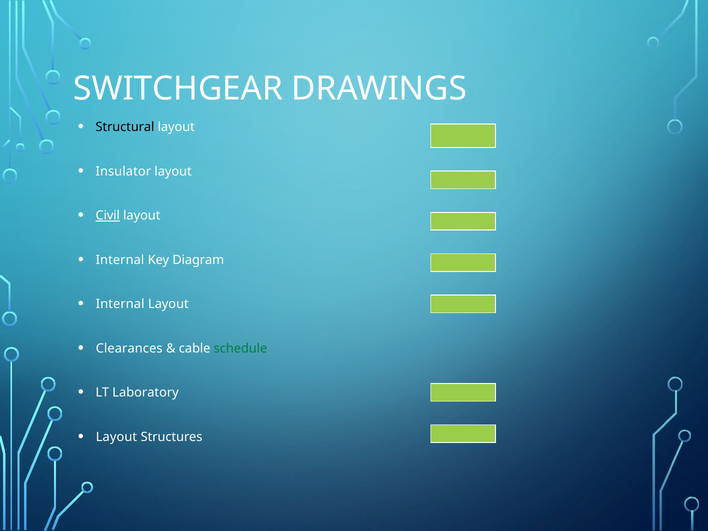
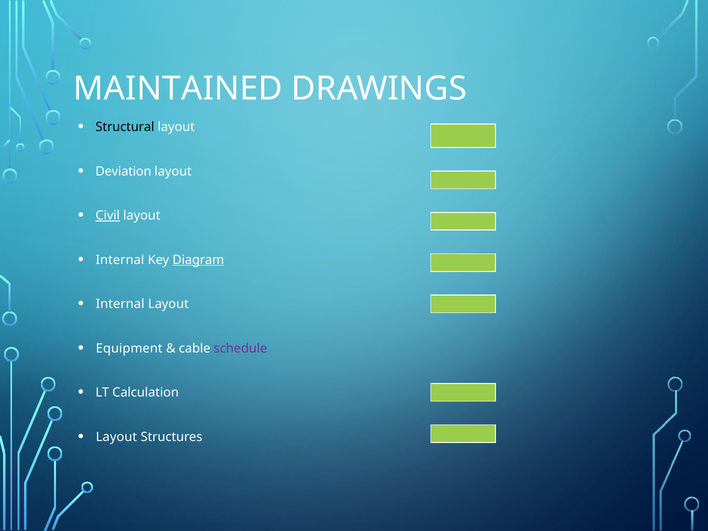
SWITCHGEAR: SWITCHGEAR -> MAINTAINED (178, 89)
Insulator: Insulator -> Deviation (123, 171)
Diagram underline: none -> present (198, 260)
Clearances: Clearances -> Equipment (129, 348)
schedule colour: green -> purple (240, 348)
Laboratory: Laboratory -> Calculation (146, 393)
